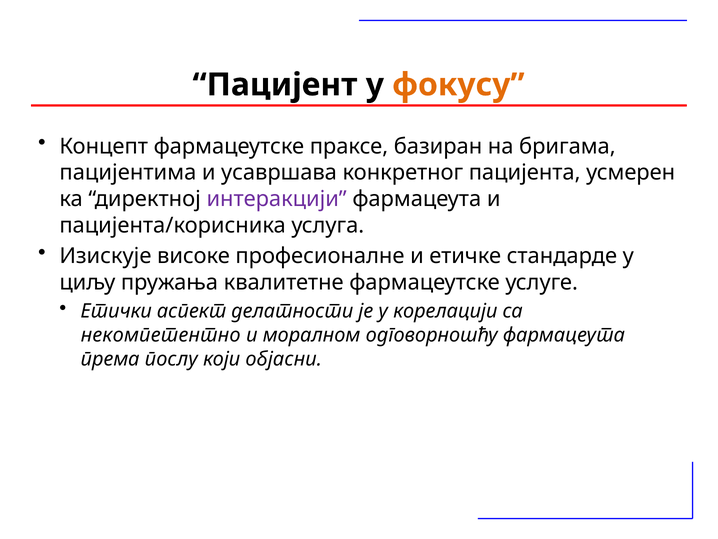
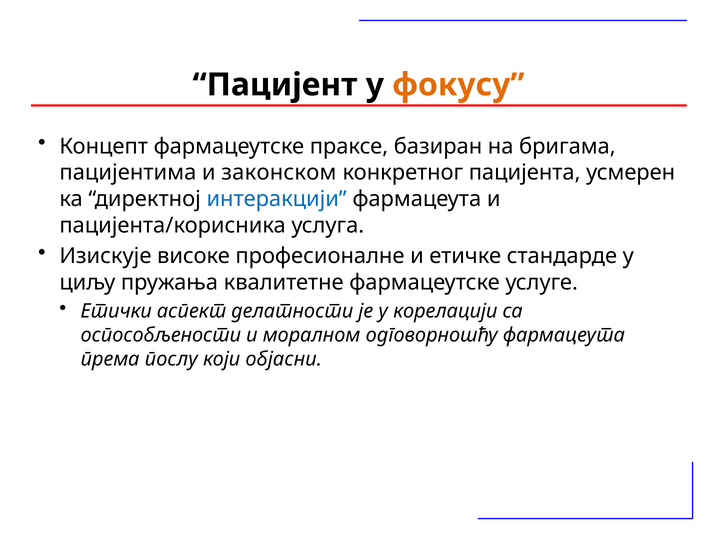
усавршава: усавршава -> законском (279, 172)
интеракцији colour: purple -> blue (277, 199)
некомпетентно: некомпетентно -> оспособљености (161, 335)
